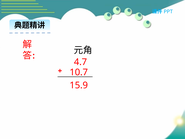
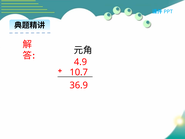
4.7: 4.7 -> 4.9 (80, 62)
15.9: 15.9 -> 36.9 (79, 85)
